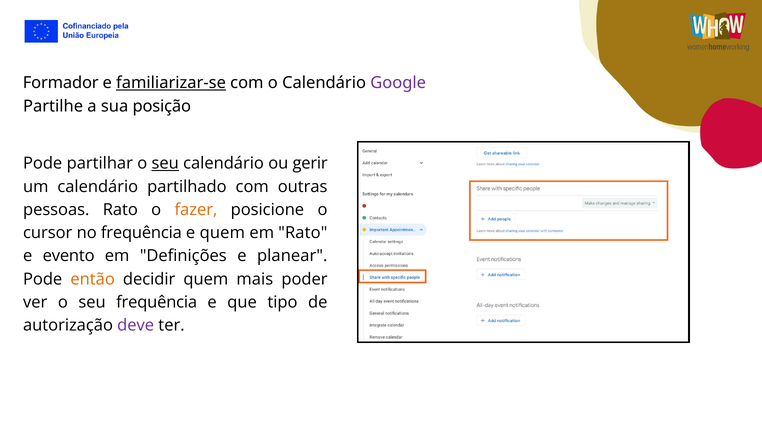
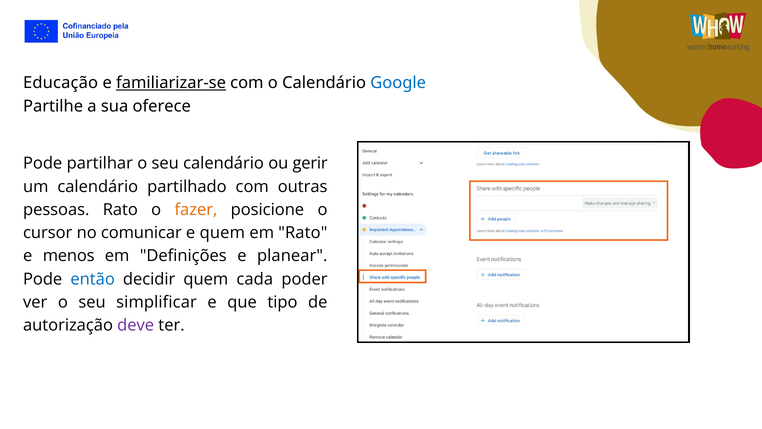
Formador: Formador -> Educação (61, 83)
Google colour: purple -> blue (398, 83)
posição: posição -> oferece (162, 106)
seu underline: present -> none (165, 163)
no frequência: frequência -> comunicar (141, 233)
evento: evento -> menos (69, 256)
então colour: orange -> blue (93, 279)
mais: mais -> cada (255, 279)
seu frequência: frequência -> simplificar (157, 302)
